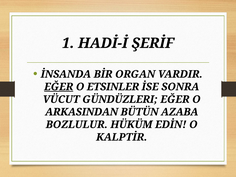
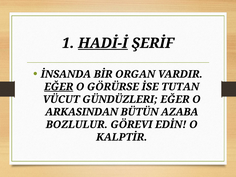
HADİ-İ underline: none -> present (103, 43)
ETSINLER: ETSINLER -> GÖRÜRSE (113, 87)
SONRA: SONRA -> TUTAN (180, 87)
HÜKÜM: HÜKÜM -> GÖREVI (131, 125)
